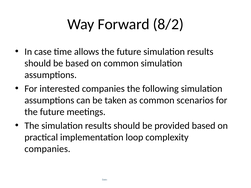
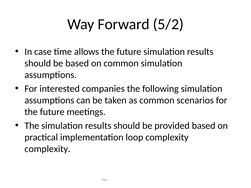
8/2: 8/2 -> 5/2 (168, 24)
companies: companies -> complexity (47, 149)
